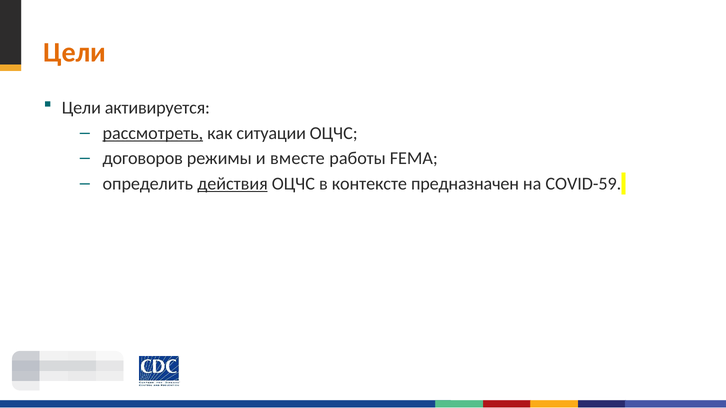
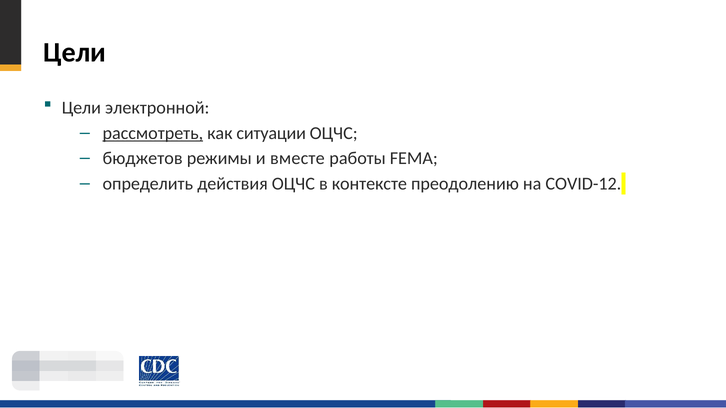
Цели colour: orange -> black (75, 53)
активируется: активируется -> электронной (157, 108)
договоров: договоров -> бюджетов (143, 159)
действия underline: present -> none (233, 184)
предназначен: предназначен -> преодолению (465, 184)
COVID-59: COVID-59 -> COVID-12 (583, 184)
